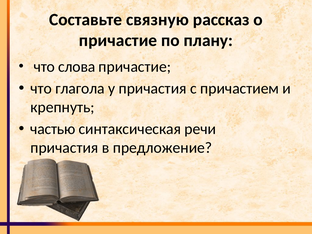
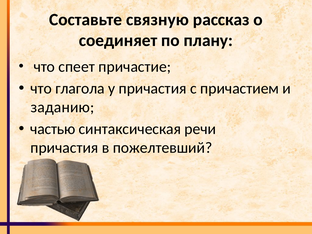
причастие: причастие -> соединяет (118, 40)
слова: слова -> спеет (77, 67)
крепнуть: крепнуть -> заданию (62, 107)
предложение: предложение -> пожелтевший (163, 148)
